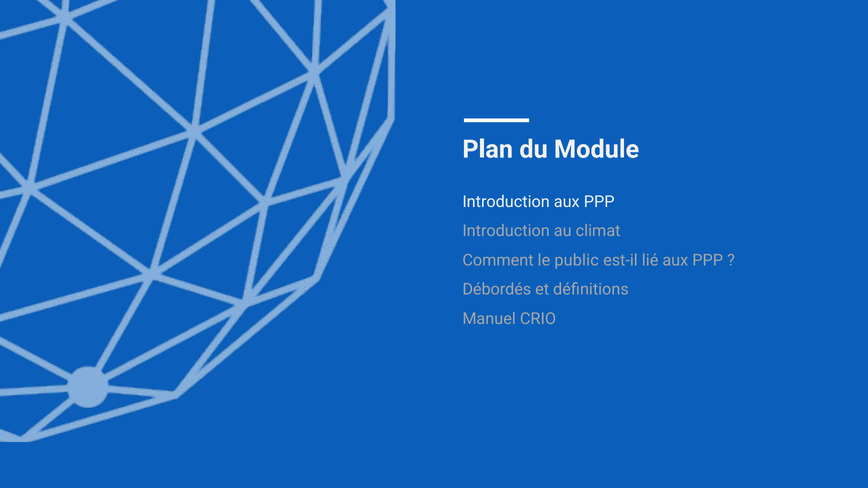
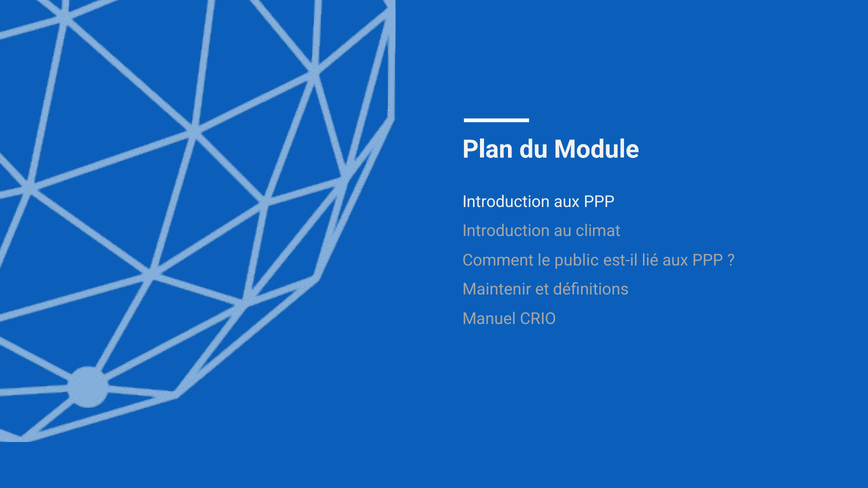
Débordés: Débordés -> Maintenir (497, 290)
